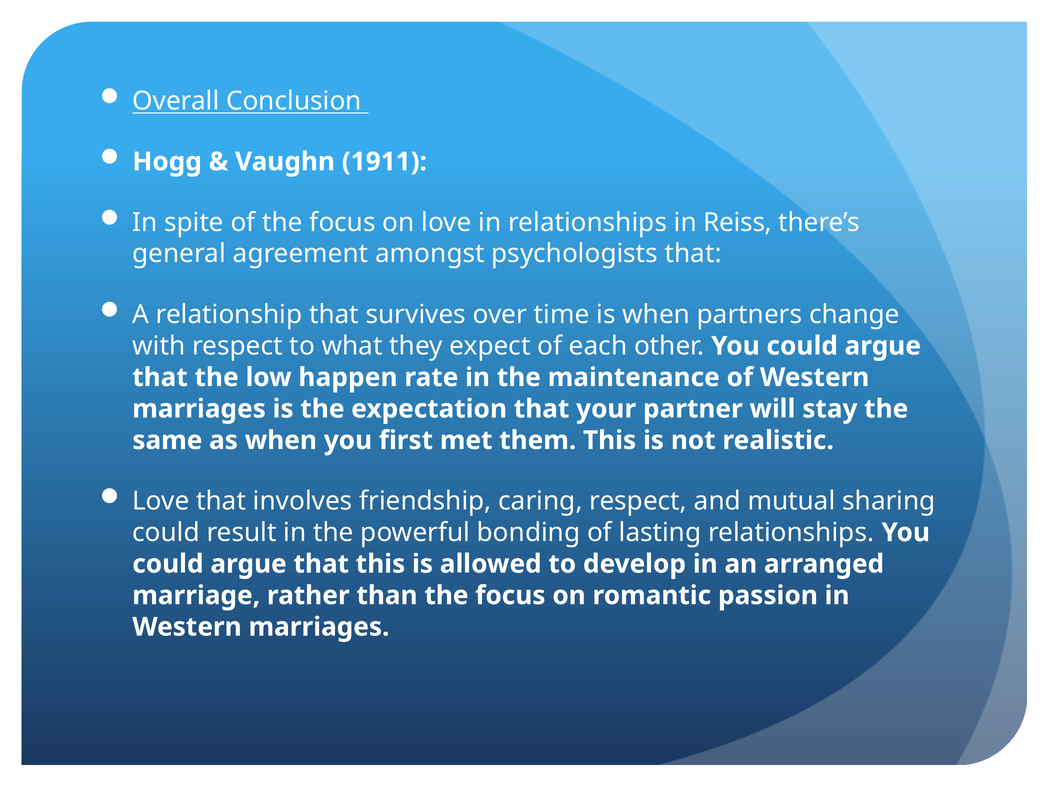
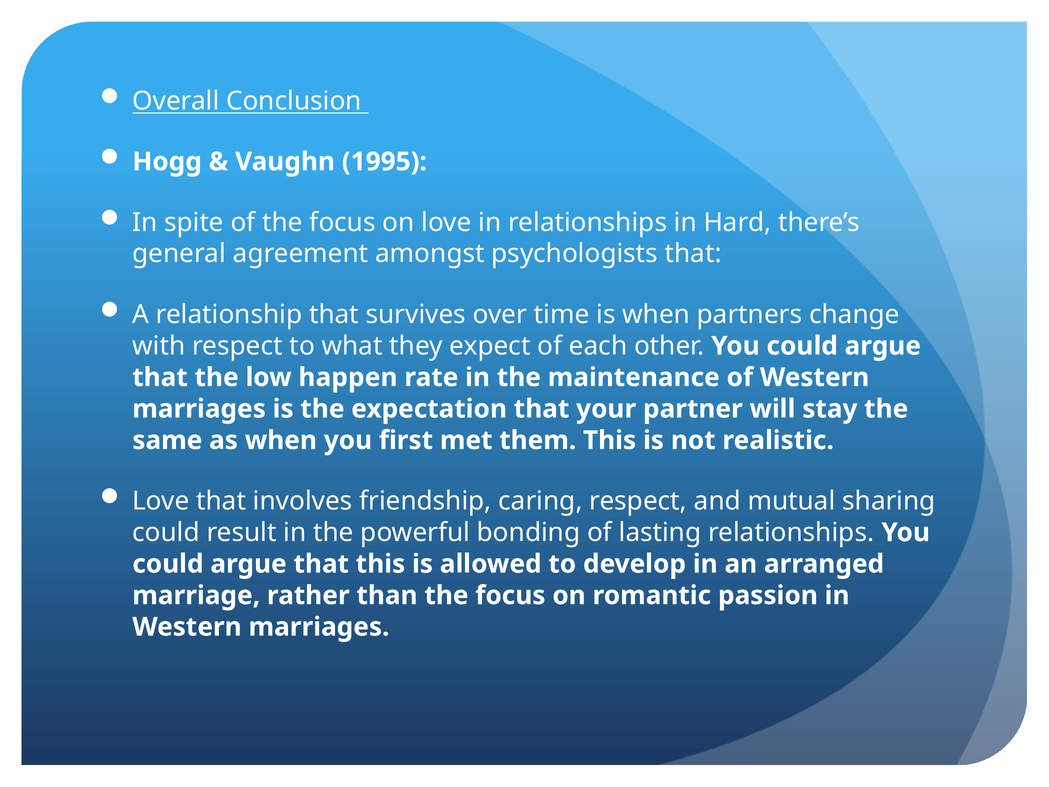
1911: 1911 -> 1995 (384, 162)
Reiss: Reiss -> Hard (738, 222)
